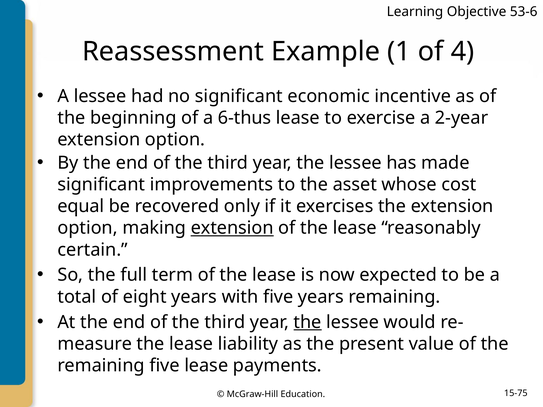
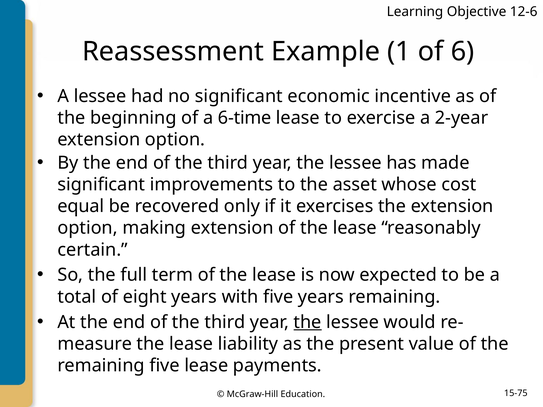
53-6: 53-6 -> 12-6 (524, 12)
4: 4 -> 6 (463, 52)
6-thus: 6-thus -> 6-time (245, 118)
extension underline: present -> none (232, 228)
